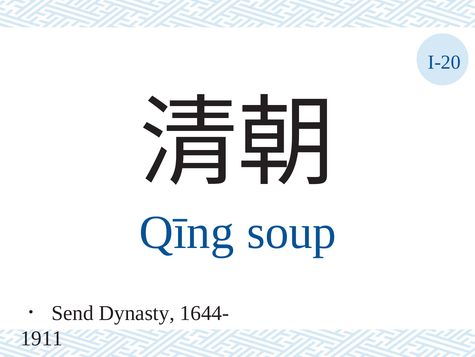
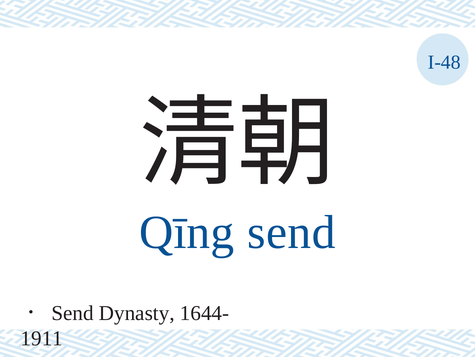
I-20: I-20 -> I-48 (444, 62)
Qīng soup: soup -> send (291, 232)
